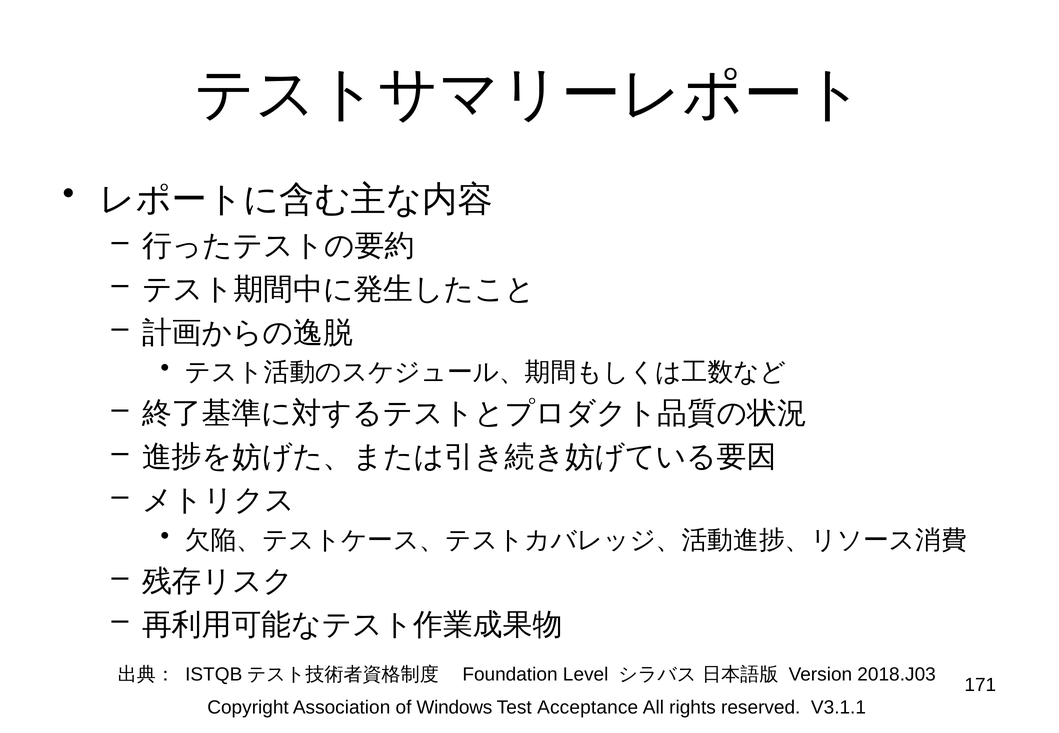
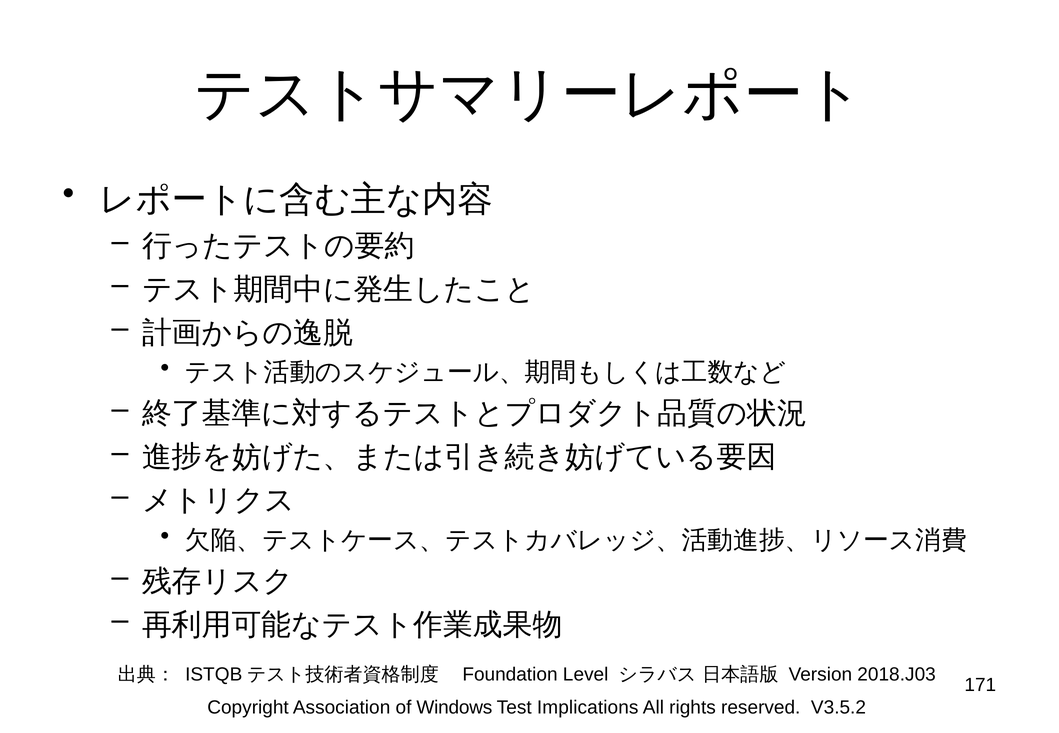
Acceptance: Acceptance -> Implications (588, 708)
V3.1.1: V3.1.1 -> V3.5.2 (838, 708)
